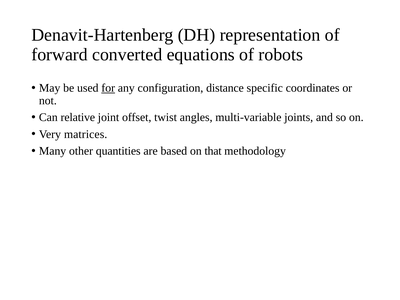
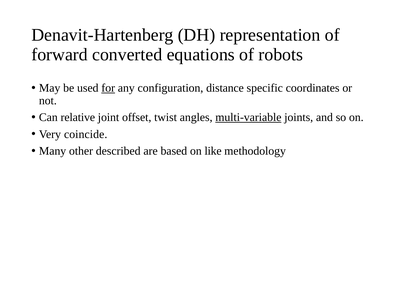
multi-variable underline: none -> present (248, 117)
matrices: matrices -> coincide (86, 134)
quantities: quantities -> described (118, 151)
that: that -> like (213, 151)
